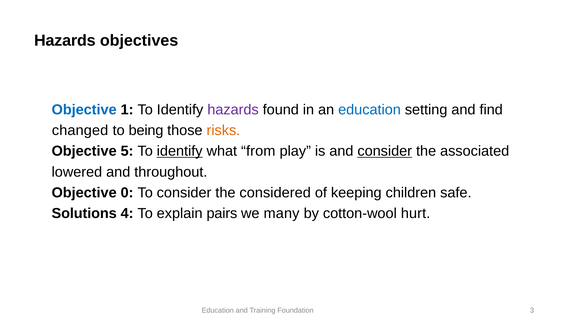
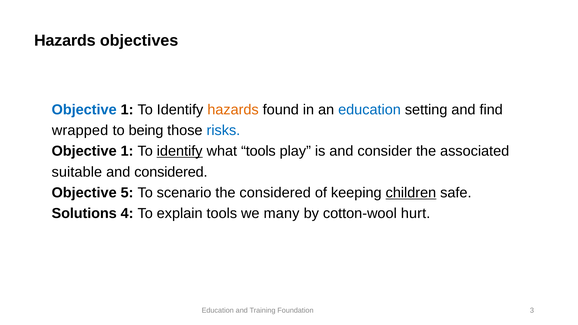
hazards colour: purple -> orange (233, 110)
changed: changed -> wrapped (80, 130)
risks colour: orange -> blue (223, 130)
5: 5 -> 1 (127, 151)
what from: from -> tools (258, 151)
consider underline: present -> none (385, 151)
lowered: lowered -> suitable (77, 172)
and throughout: throughout -> considered (171, 172)
0: 0 -> 5 (127, 193)
To consider: consider -> scenario (184, 193)
children underline: none -> present (411, 193)
explain pairs: pairs -> tools (222, 214)
